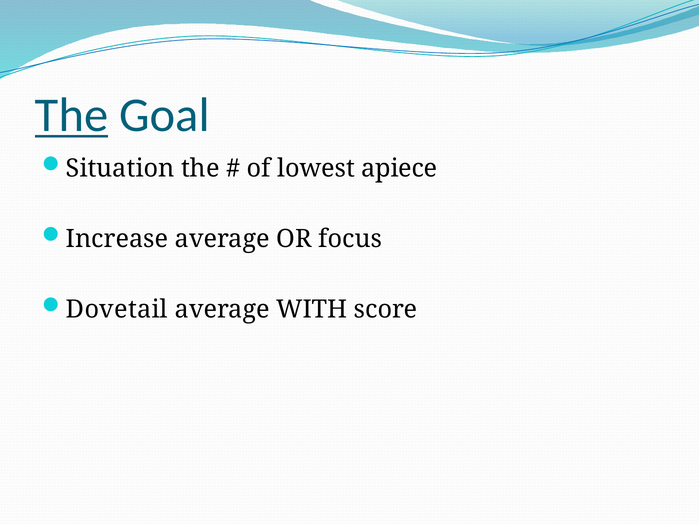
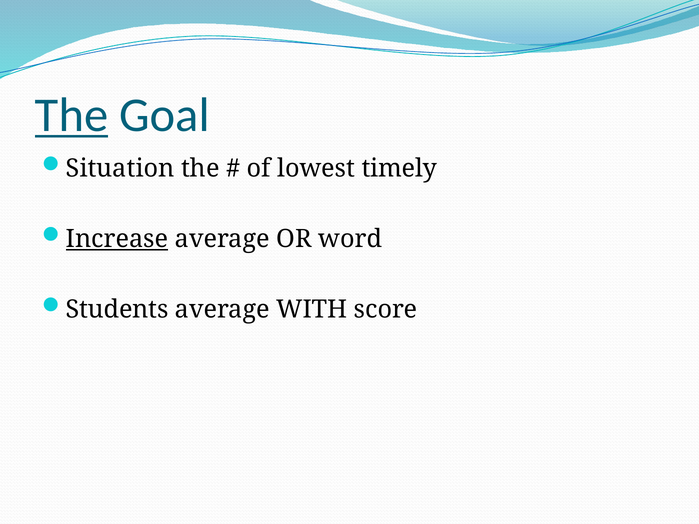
apiece: apiece -> timely (399, 168)
Increase underline: none -> present (117, 239)
focus: focus -> word (350, 239)
Dovetail: Dovetail -> Students (117, 310)
